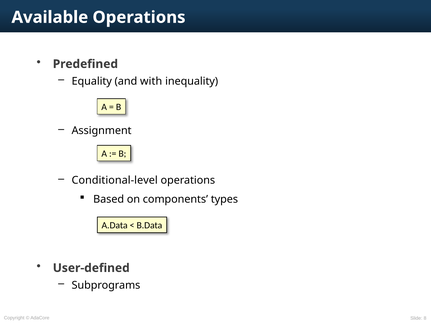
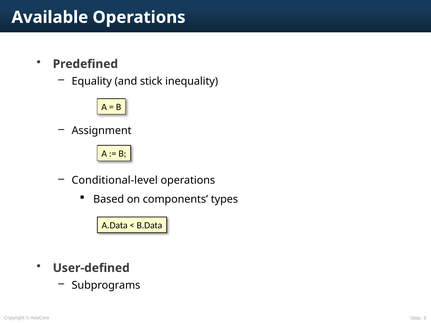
with: with -> stick (151, 81)
